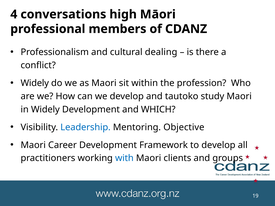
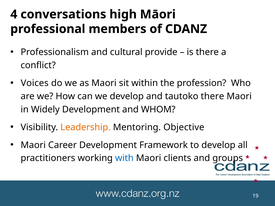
dealing: dealing -> provide (161, 52)
Widely: Widely -> Voices (35, 83)
tautoko study: study -> there (212, 96)
WHICH: WHICH -> WHOM (158, 110)
Leadership colour: blue -> orange (85, 127)
